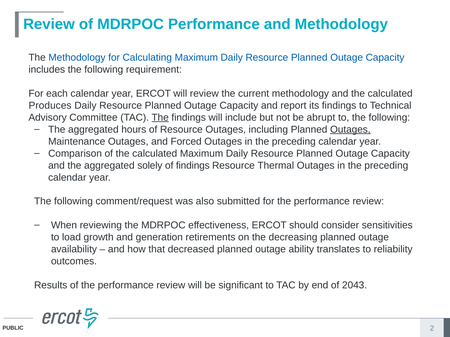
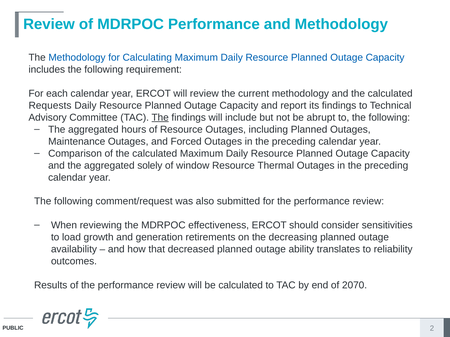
Produces: Produces -> Requests (50, 106)
Outages underline: present -> none (350, 130)
of findings: findings -> window (193, 166)
be significant: significant -> calculated (241, 286)
2043: 2043 -> 2070 (355, 286)
